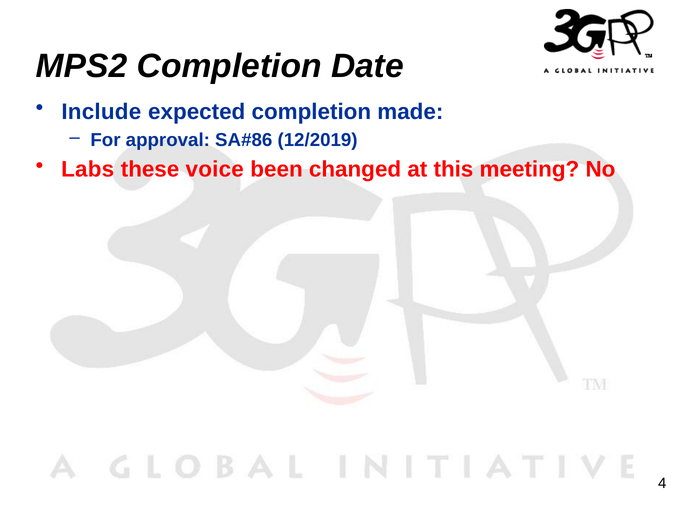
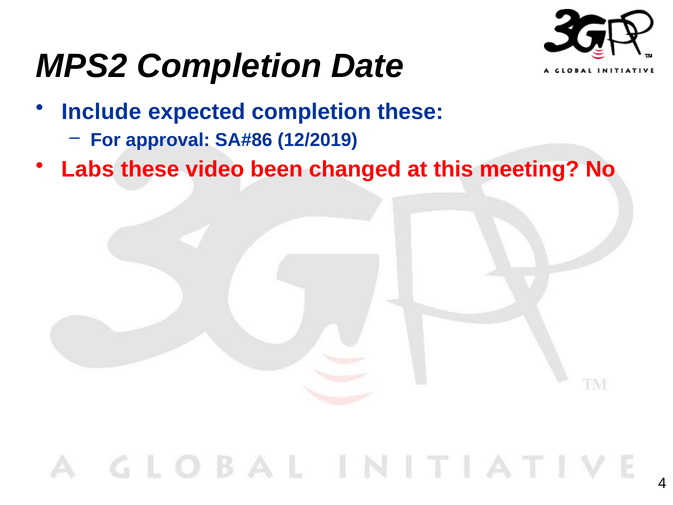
completion made: made -> these (410, 112)
voice: voice -> video (215, 169)
